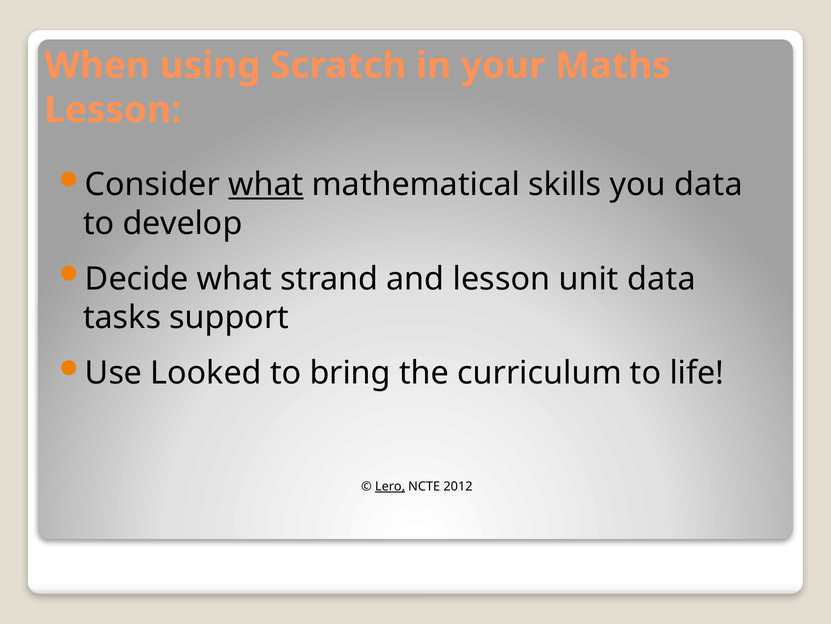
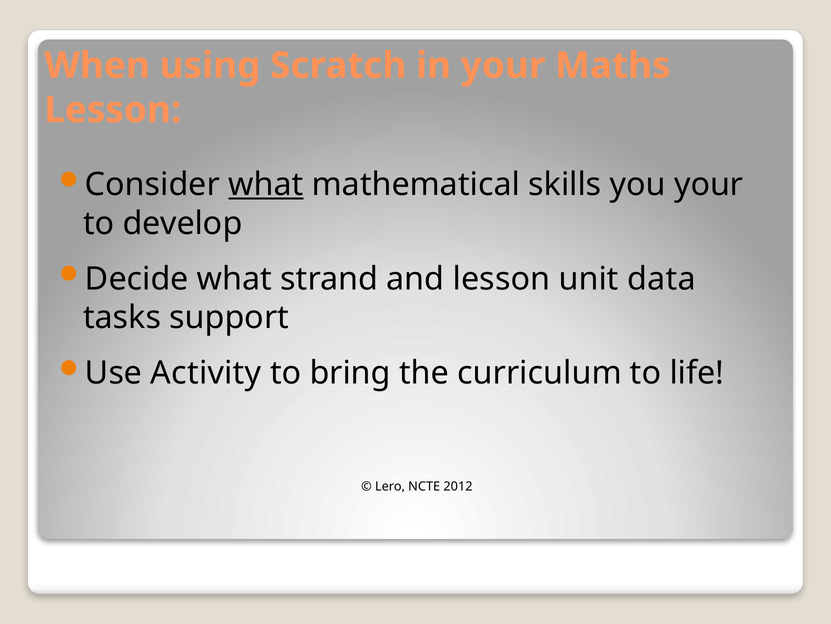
you data: data -> your (709, 184)
Looked: Looked -> Activity (206, 373)
Lero underline: present -> none (390, 486)
